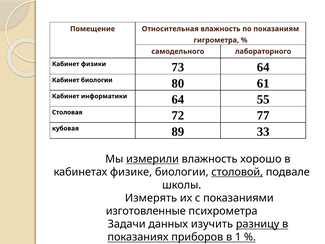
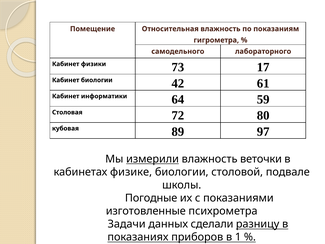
73 64: 64 -> 17 (263, 67)
80: 80 -> 42 (178, 83)
55: 55 -> 59 (263, 99)
77: 77 -> 80 (263, 115)
33: 33 -> 97 (263, 132)
хорошо: хорошо -> веточки (261, 159)
столовой underline: present -> none (237, 172)
Измерять: Измерять -> Погодные (151, 198)
изучить: изучить -> сделали (212, 224)
